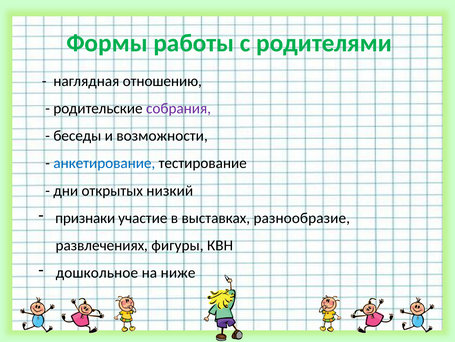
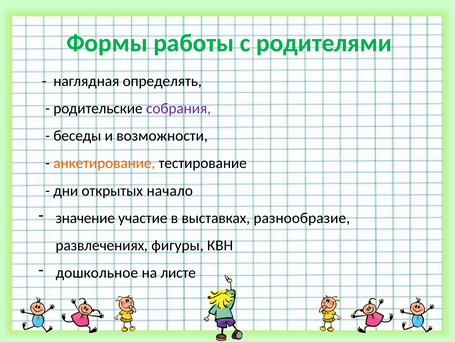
отношению: отношению -> определять (162, 81)
анкетирование colour: blue -> orange (104, 163)
низкий: низкий -> начало (170, 190)
признаки: признаки -> значение (85, 218)
ниже: ниже -> листе (178, 272)
